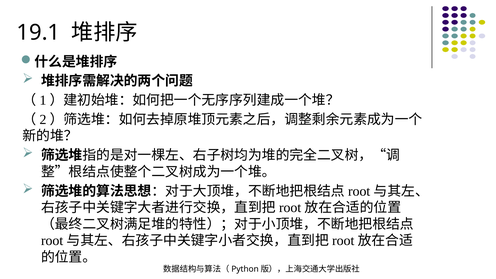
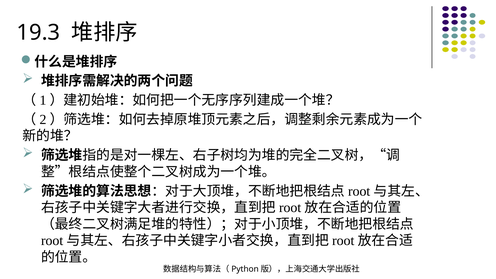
19.1: 19.1 -> 19.3 (38, 33)
